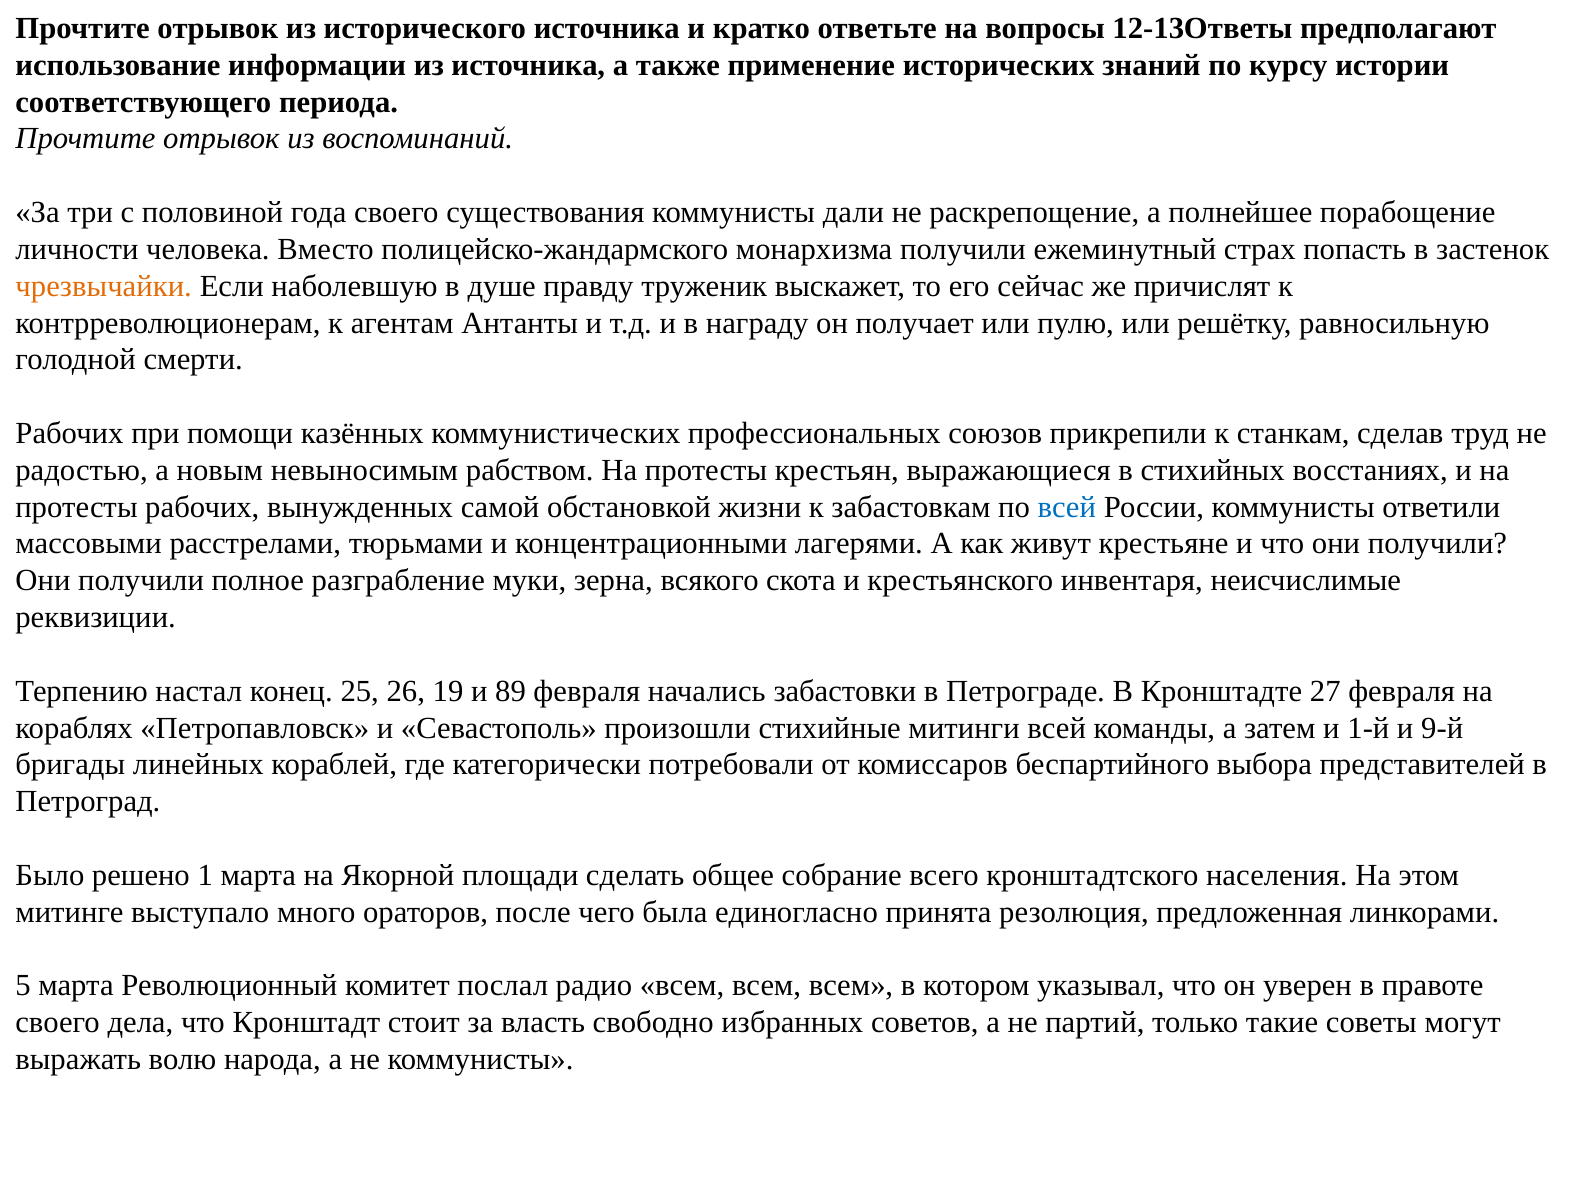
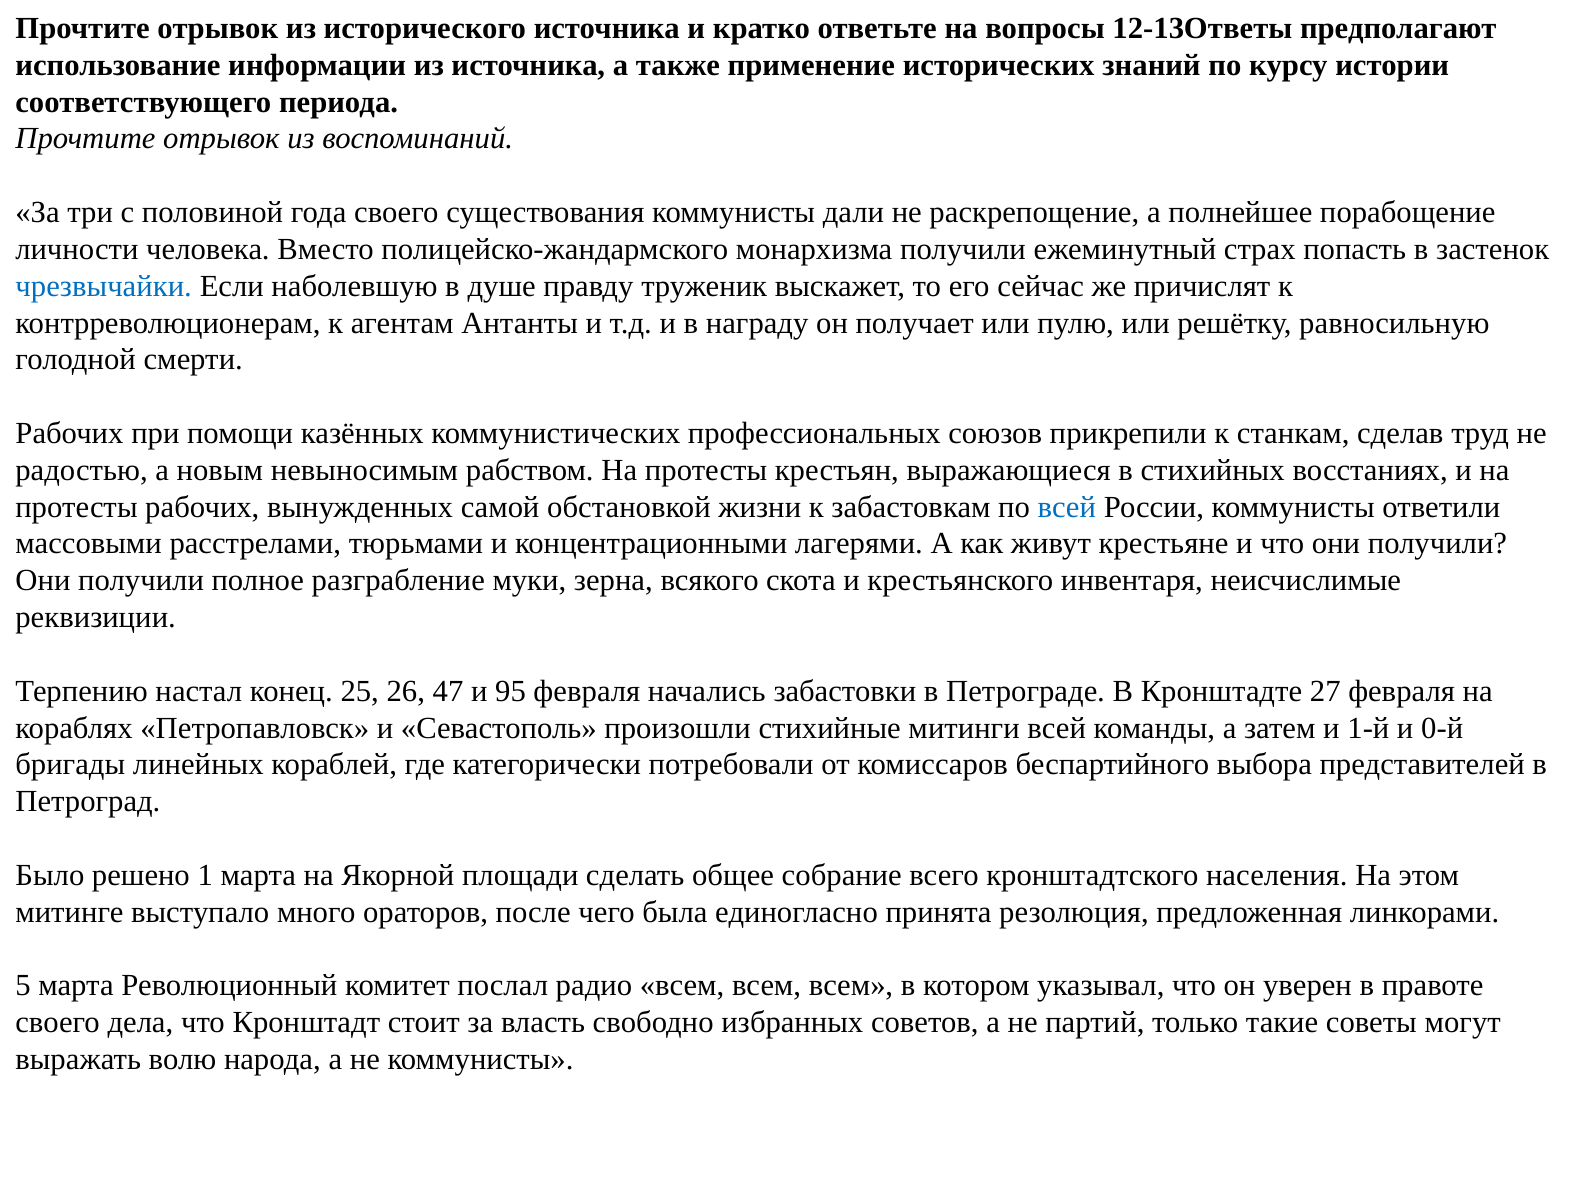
чрезвычайки colour: orange -> blue (104, 286)
19: 19 -> 47 (448, 691)
89: 89 -> 95 (511, 691)
9-й: 9-й -> 0-й (1442, 728)
